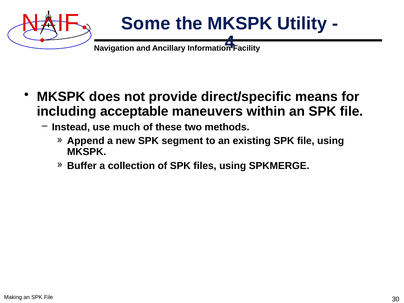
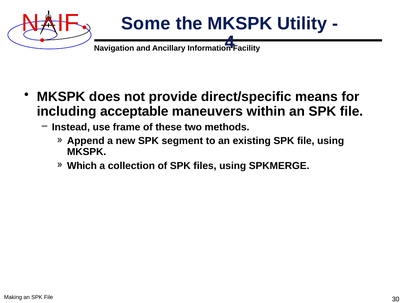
much: much -> frame (127, 127)
Buffer: Buffer -> Which (82, 166)
